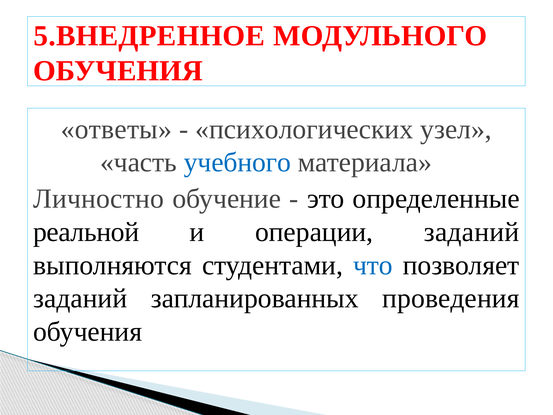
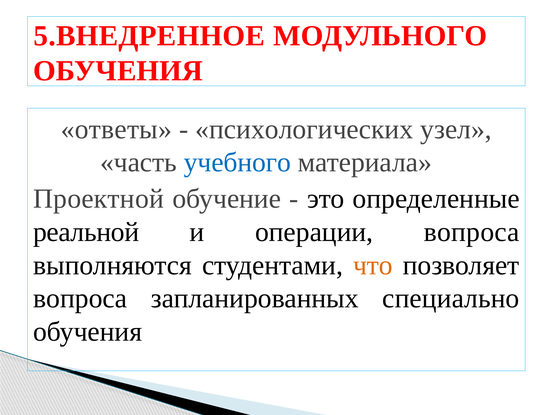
Личностно: Личностно -> Проектной (98, 199)
операции заданий: заданий -> вопроса (472, 232)
что colour: blue -> orange (373, 265)
заданий: заданий -> вопроса (80, 298)
проведения: проведения -> специально (451, 298)
